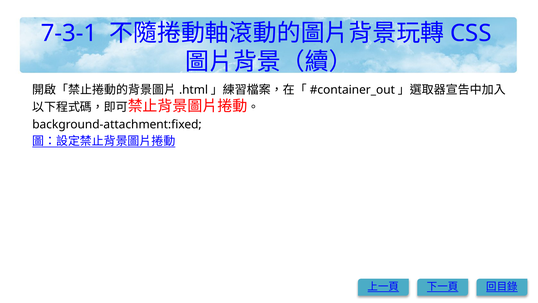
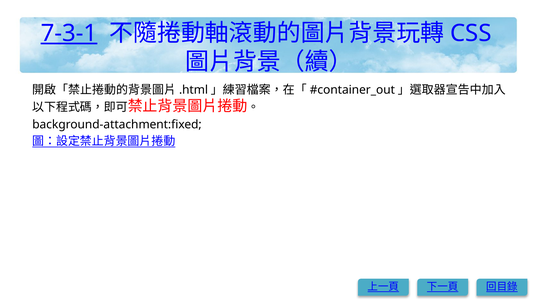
7-3-1 underline: none -> present (69, 33)
